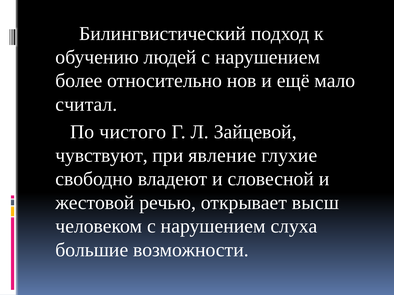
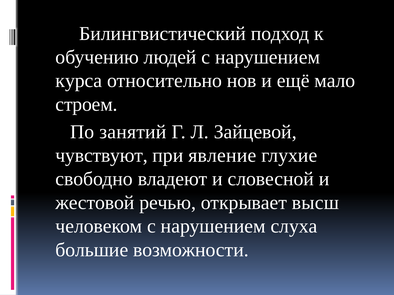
более: более -> курса (79, 81)
считал: считал -> строем (86, 105)
чистого: чистого -> занятий (133, 132)
